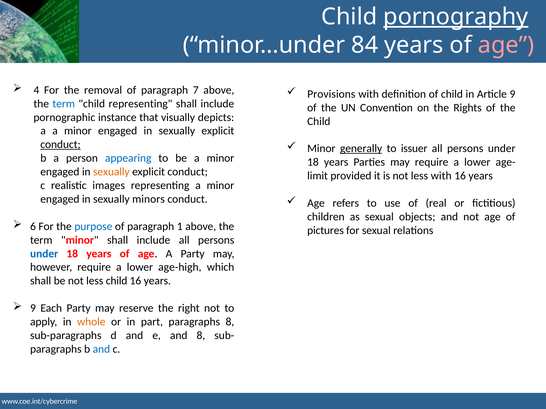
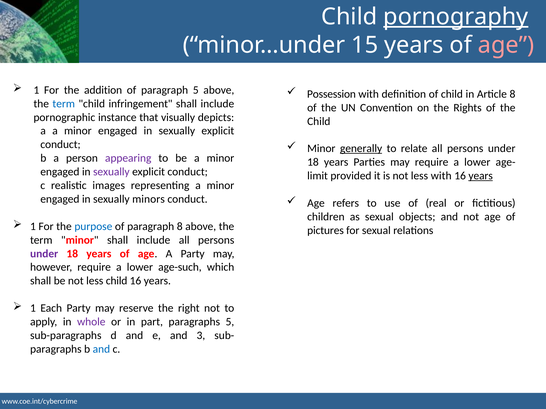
84: 84 -> 15 (365, 45)
4: 4 -> 1 (36, 90)
removal: removal -> addition (103, 90)
paragraph 7: 7 -> 5 (196, 90)
Provisions: Provisions -> Possession (331, 94)
Article 9: 9 -> 8 (512, 94)
child representing: representing -> infringement (141, 104)
conduct underline: present -> none (60, 145)
issuer: issuer -> relate (414, 149)
appearing colour: blue -> purple (128, 158)
sexually colour: orange -> purple (111, 172)
years underline: none -> present (481, 176)
6: 6 -> 1 (33, 227)
paragraph 1: 1 -> 8 (180, 227)
under colour: blue -> purple (44, 254)
age-high: age-high -> age-such (180, 268)
9: 9 -> 1 (33, 309)
whole colour: orange -> purple (91, 322)
paragraphs 8: 8 -> 5 (230, 322)
and 8: 8 -> 3 (201, 336)
